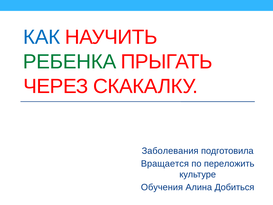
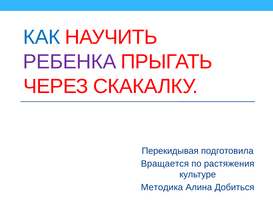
РЕБЕНКА colour: green -> purple (70, 62)
Заболевания: Заболевания -> Перекидывая (170, 151)
переложить: переложить -> растяжения (229, 163)
Обучения: Обучения -> Методика (162, 187)
